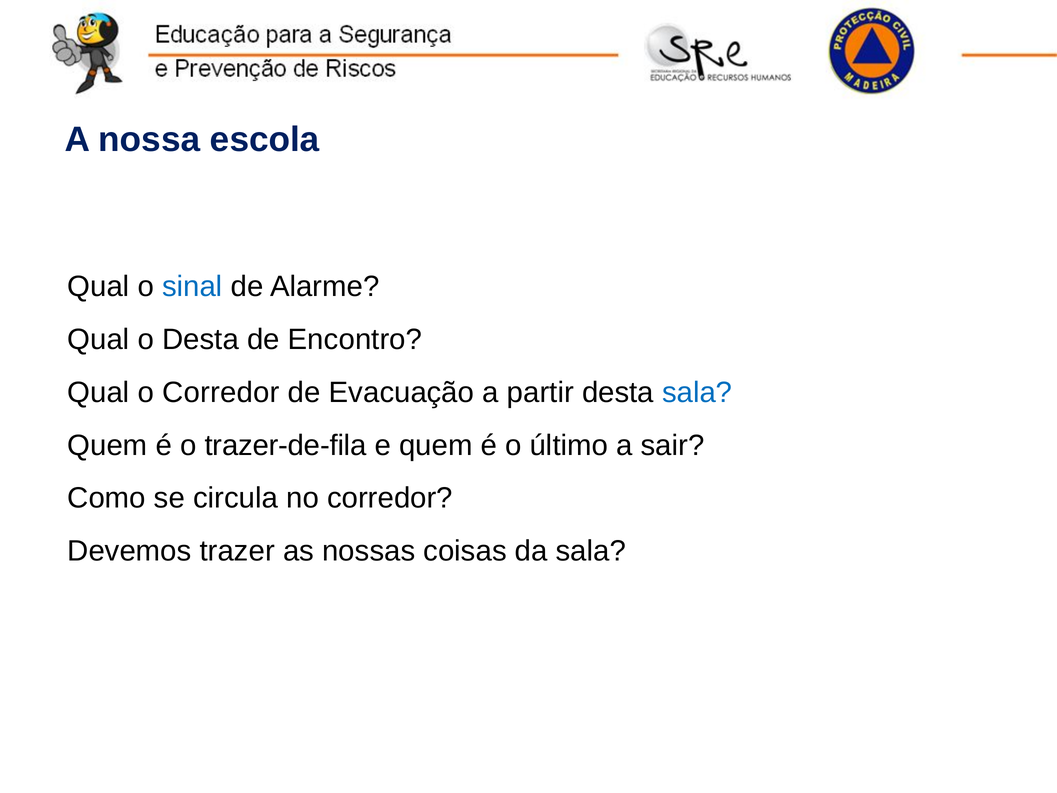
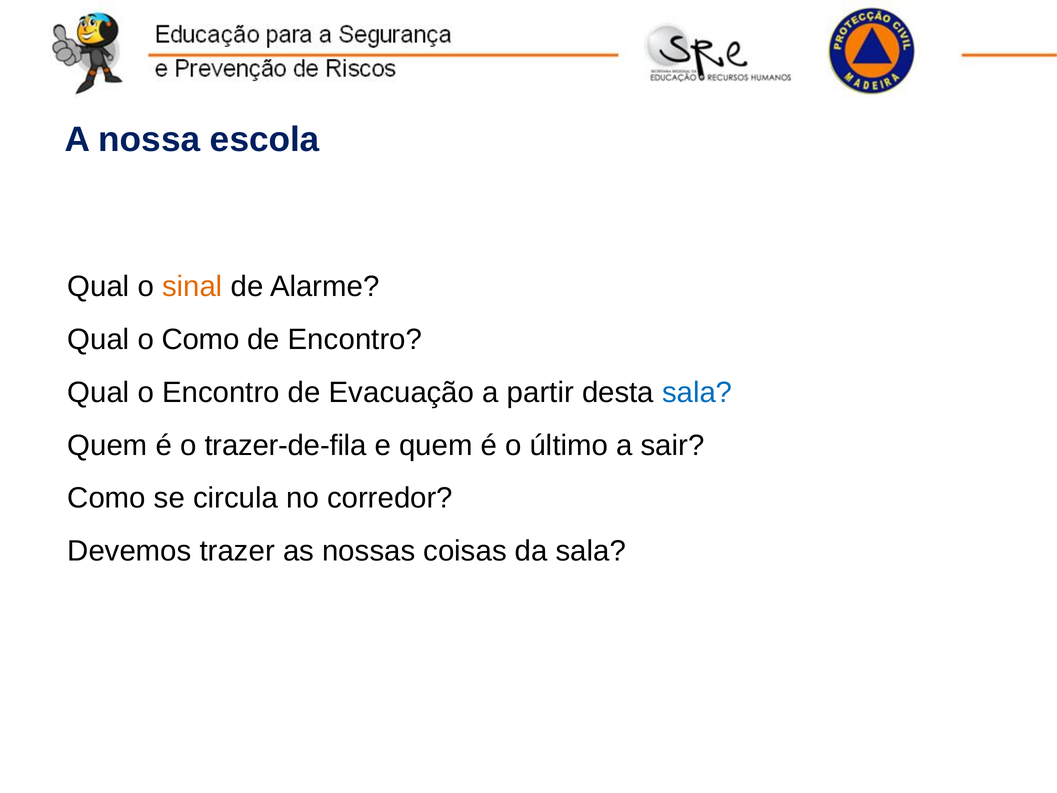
sinal colour: blue -> orange (192, 287)
o Desta: Desta -> Como (201, 340)
o Corredor: Corredor -> Encontro (221, 392)
